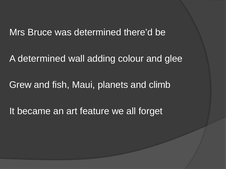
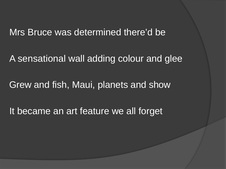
A determined: determined -> sensational (42, 59)
climb: climb -> show (160, 85)
